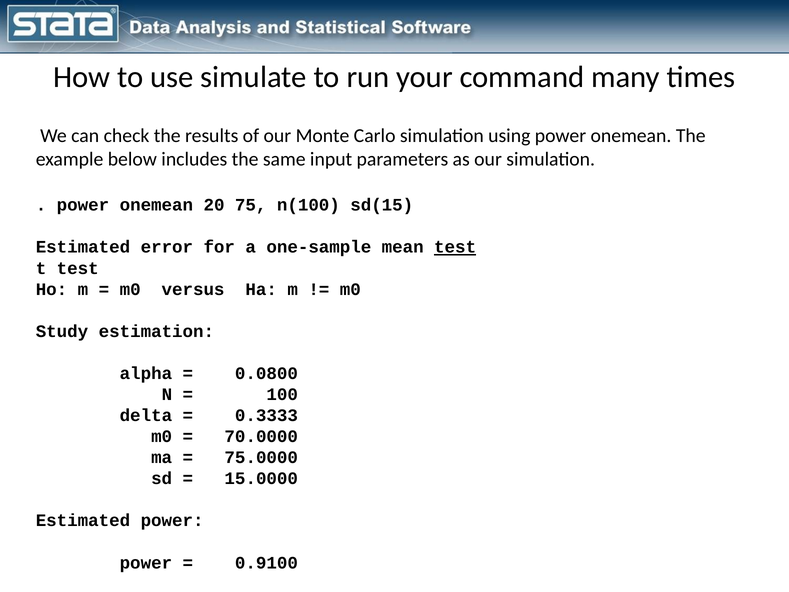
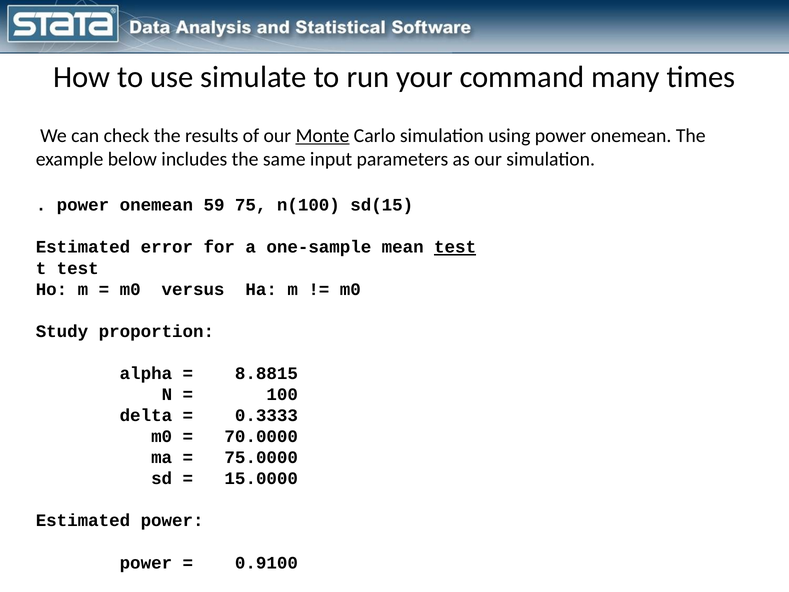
Monte underline: none -> present (323, 136)
20: 20 -> 59 (214, 205)
estimation: estimation -> proportion (156, 331)
0.0800: 0.0800 -> 8.8815 (266, 373)
